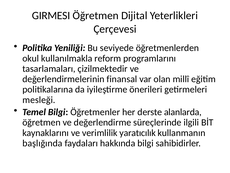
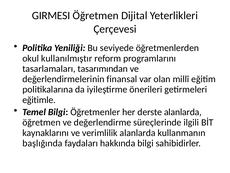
kullanılmakla: kullanılmakla -> kullanılmıştır (67, 58)
çizilmektedir: çizilmektedir -> tasarımından (103, 69)
mesleği: mesleği -> eğitimle (39, 100)
verimlilik yaratıcılık: yaratıcılık -> alanlarda (138, 132)
